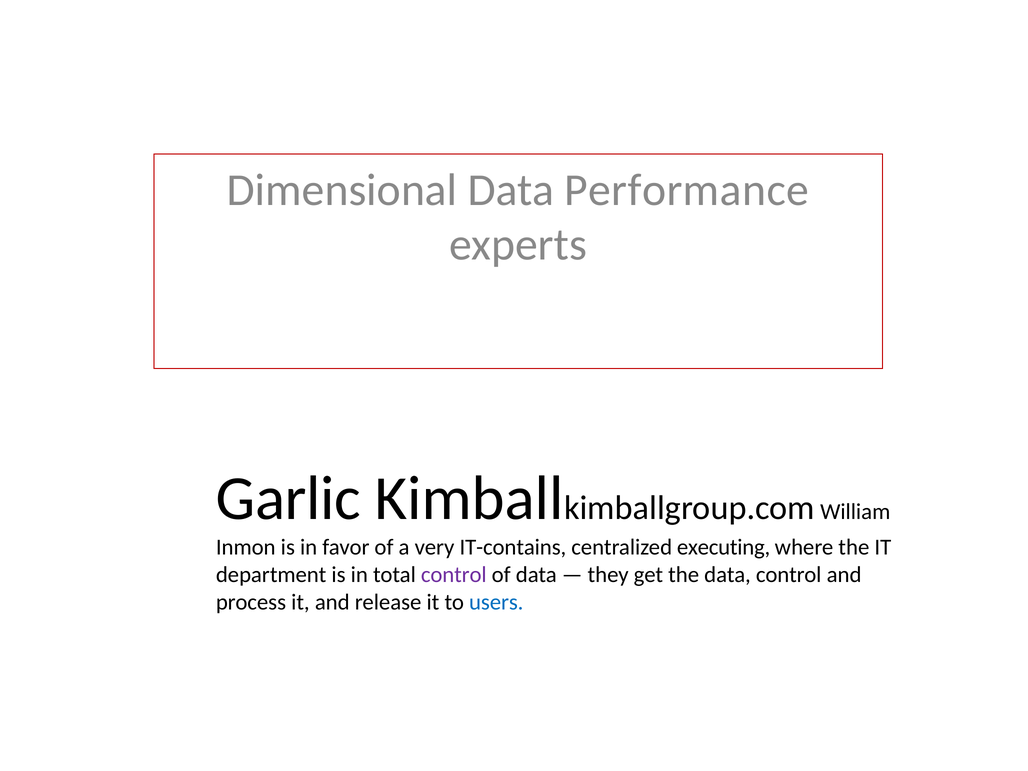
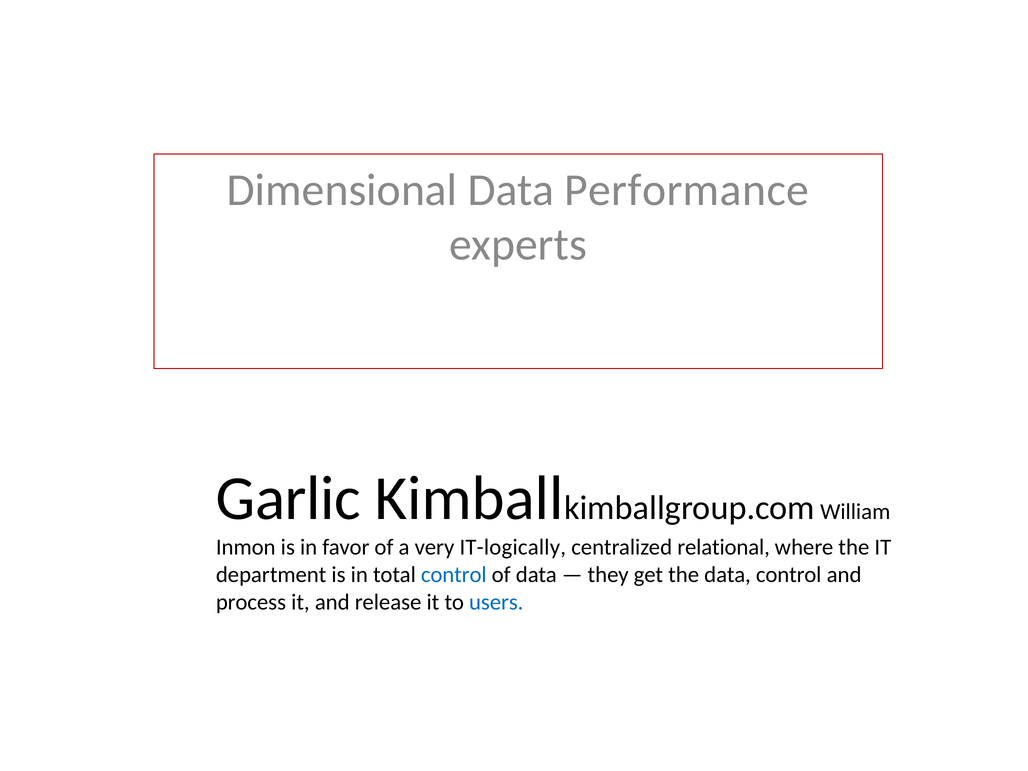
IT-contains: IT-contains -> IT-logically (513, 547)
executing: executing -> relational (724, 547)
control colour: purple -> blue (454, 575)
